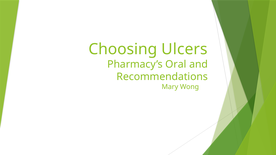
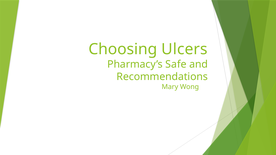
Oral: Oral -> Safe (176, 64)
